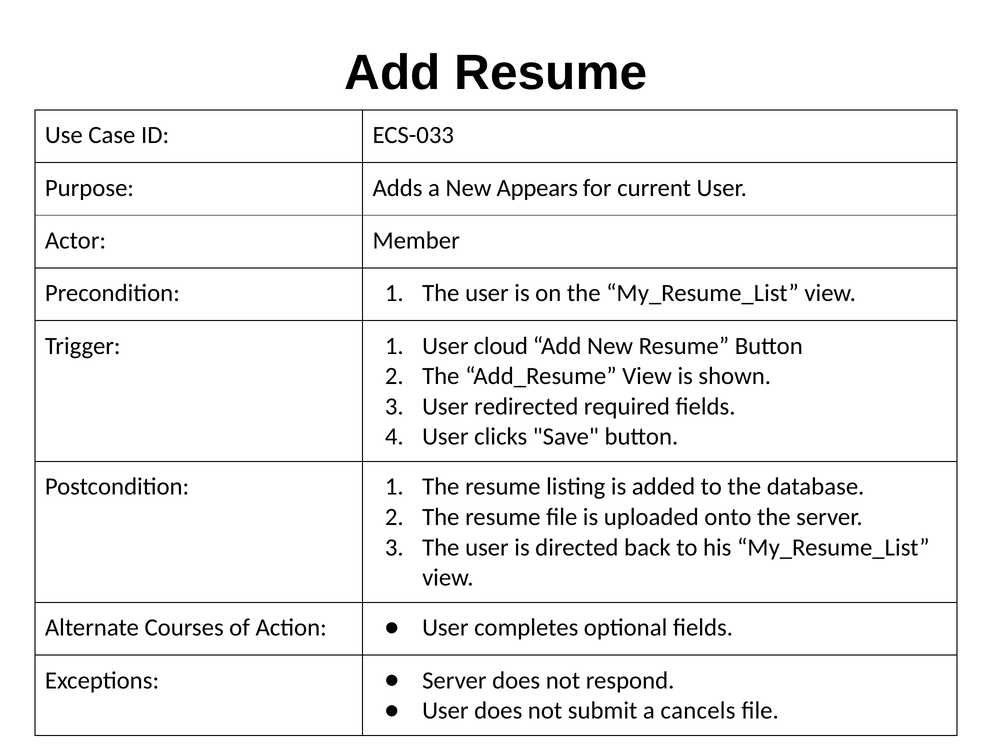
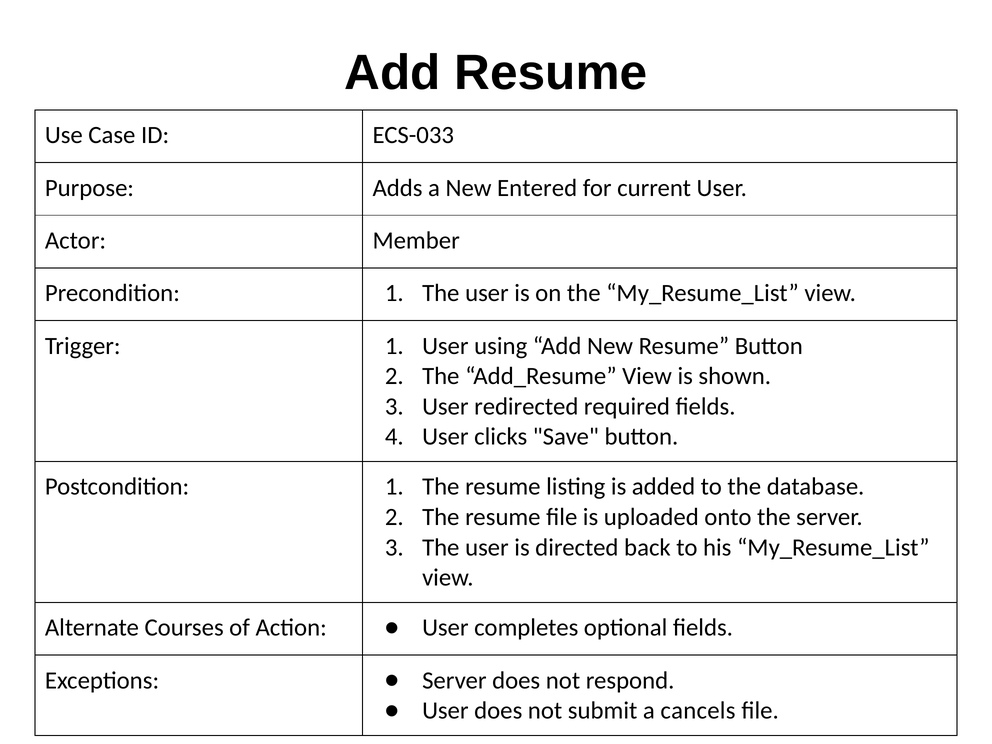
Appears: Appears -> Entered (537, 188)
cloud: cloud -> using (501, 346)
